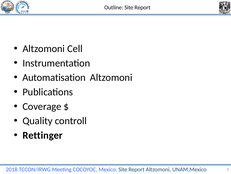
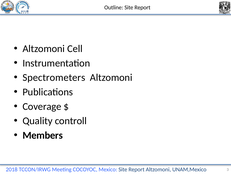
Automatisation: Automatisation -> Spectrometers (54, 77)
Rettinger: Rettinger -> Members (43, 135)
